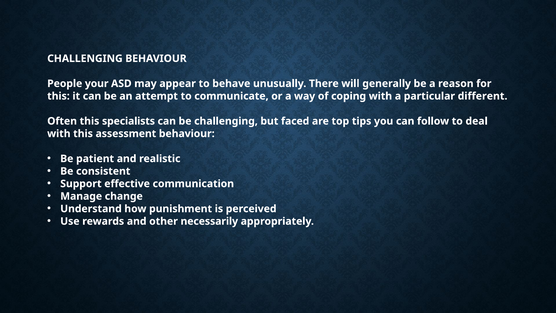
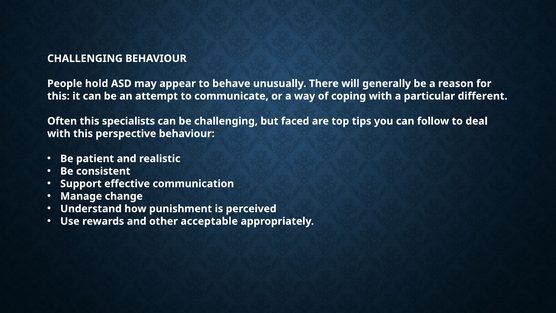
your: your -> hold (97, 84)
assessment: assessment -> perspective (126, 134)
necessarily: necessarily -> acceptable (209, 221)
